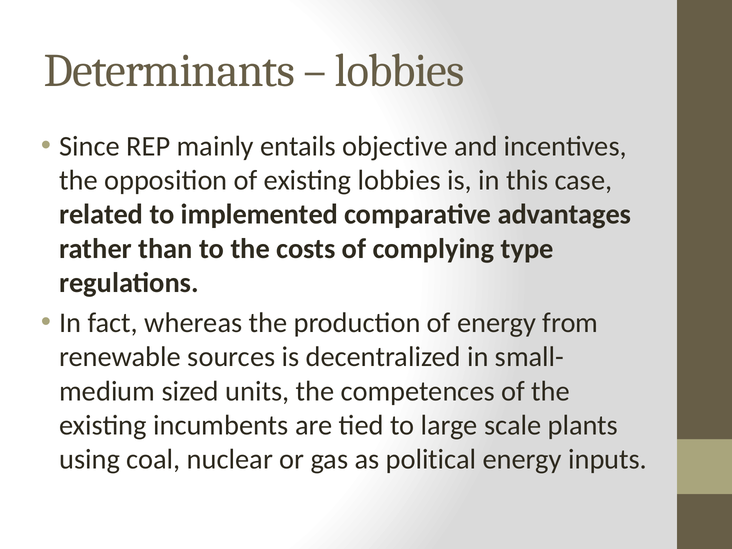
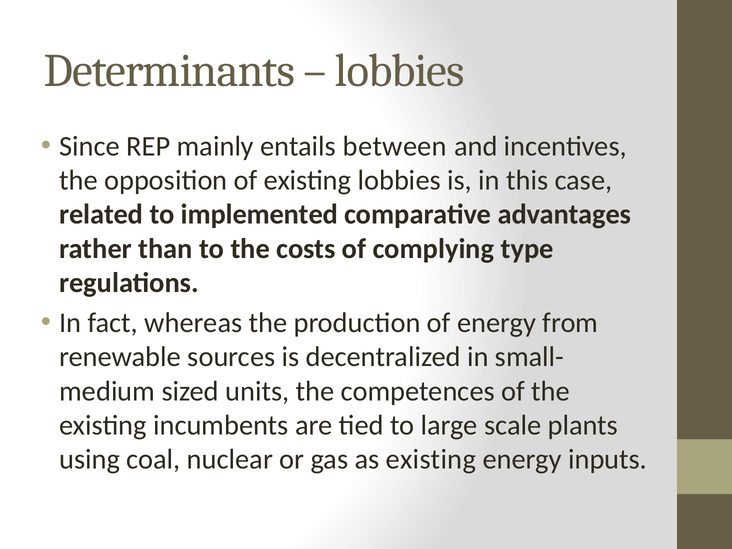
objective: objective -> between (395, 146)
as political: political -> existing (431, 460)
